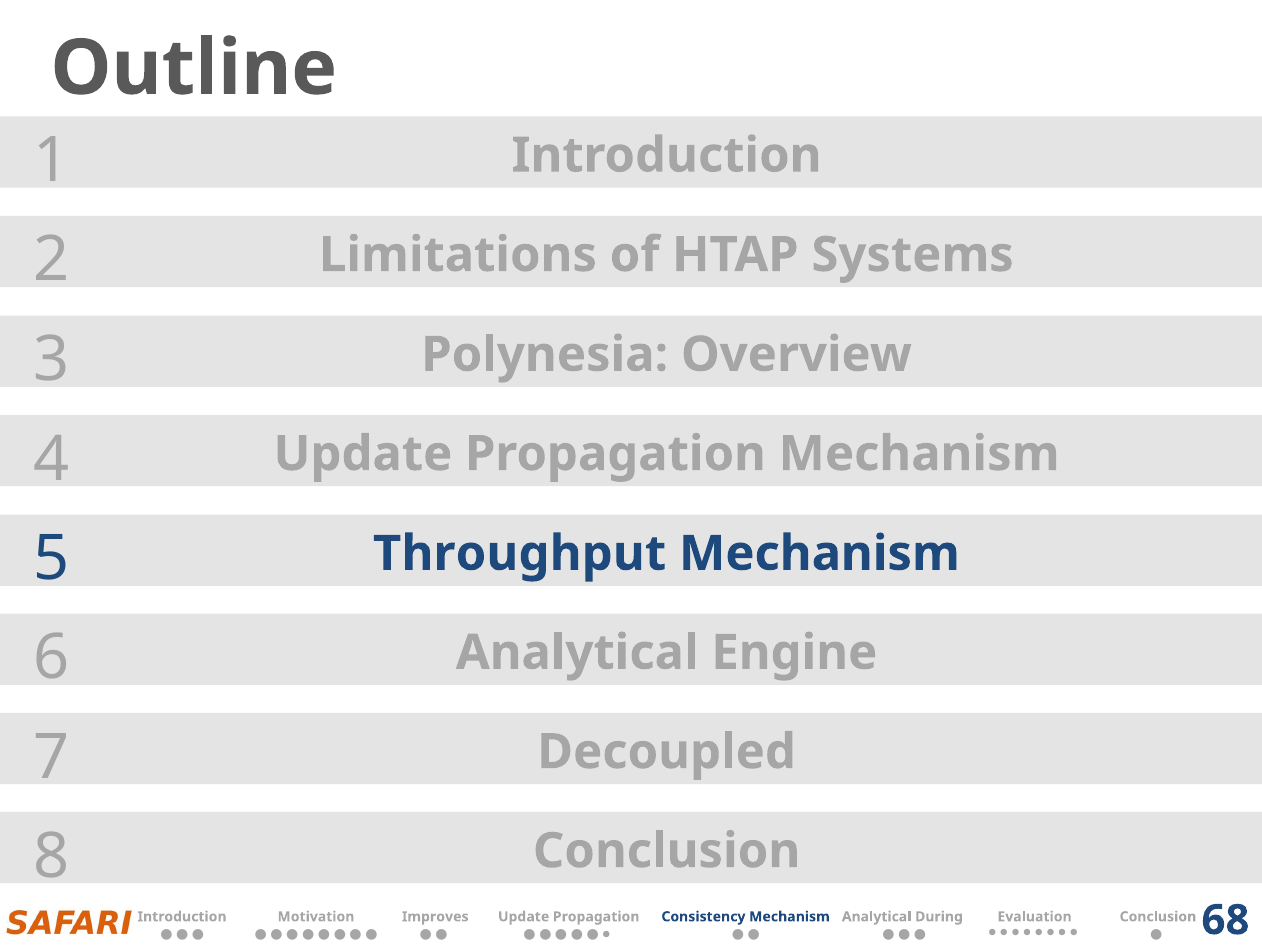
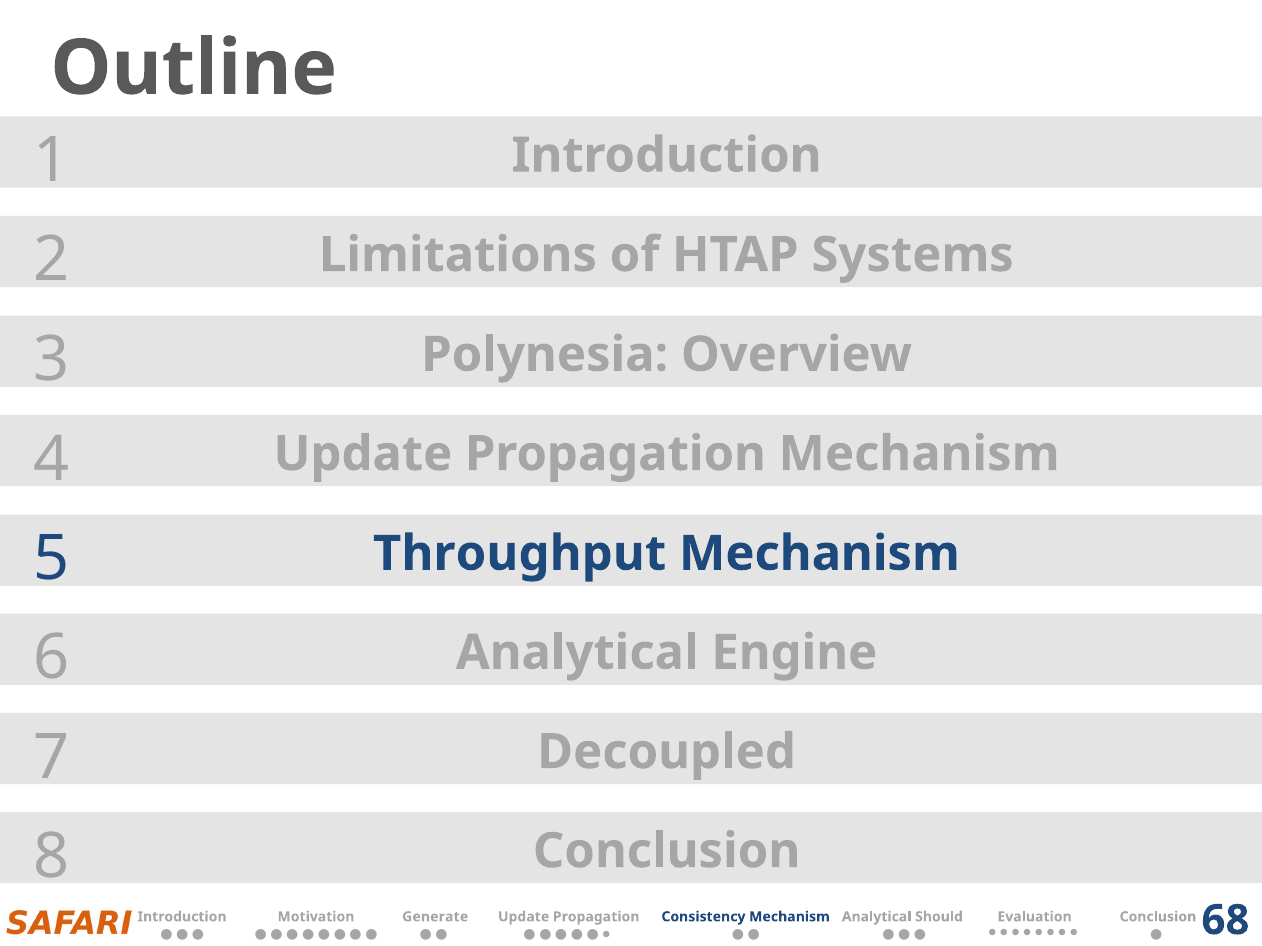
Improves: Improves -> Generate (435, 917)
During: During -> Should (939, 917)
